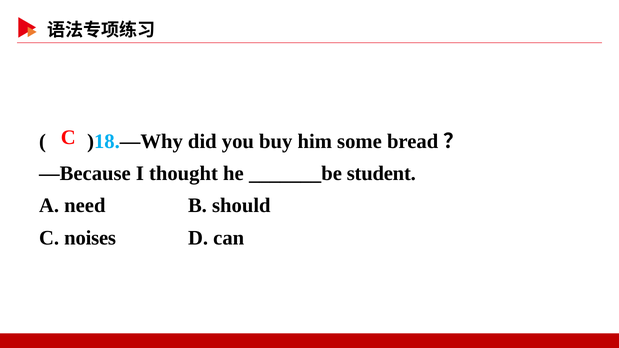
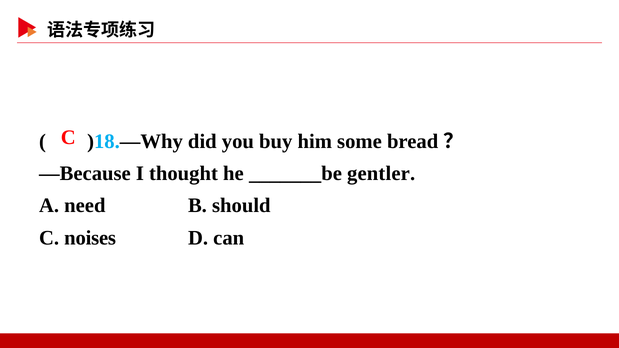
student: student -> gentler (381, 173)
